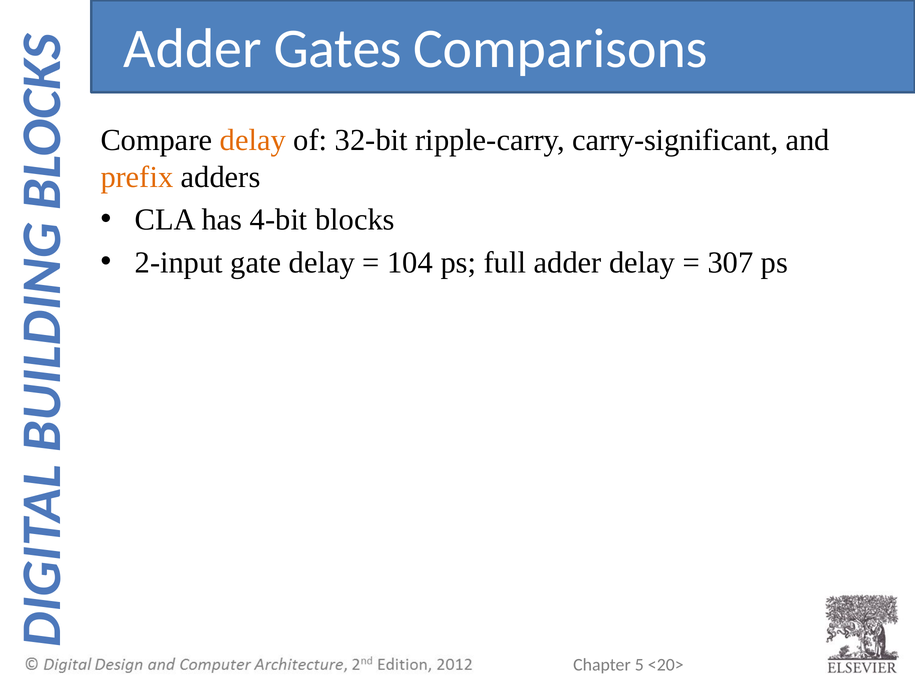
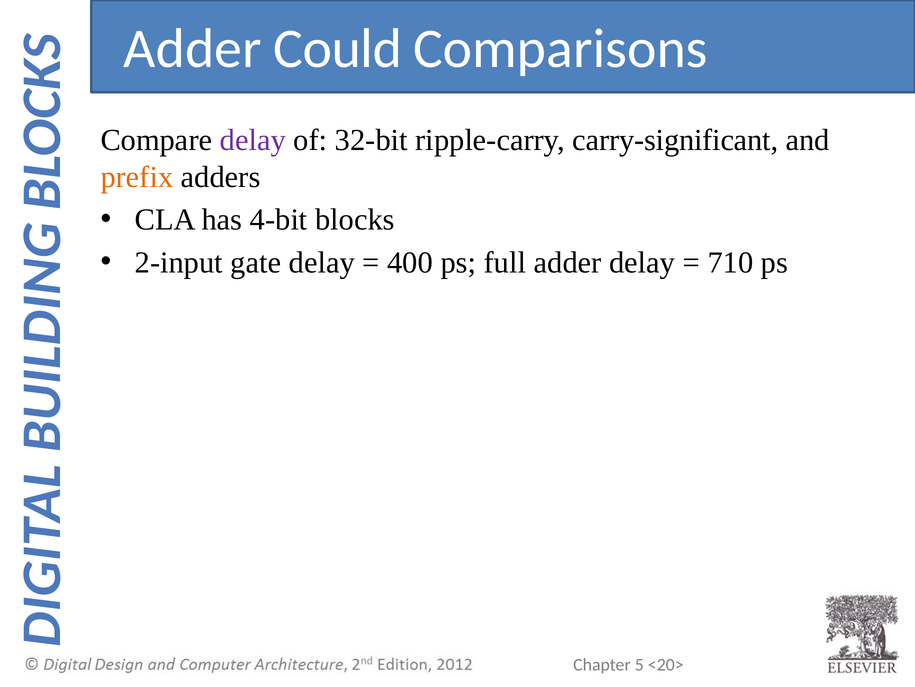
Gates: Gates -> Could (338, 49)
delay colour: orange -> purple (253, 140)
104: 104 -> 400 (410, 262)
307: 307 -> 710 (730, 262)
